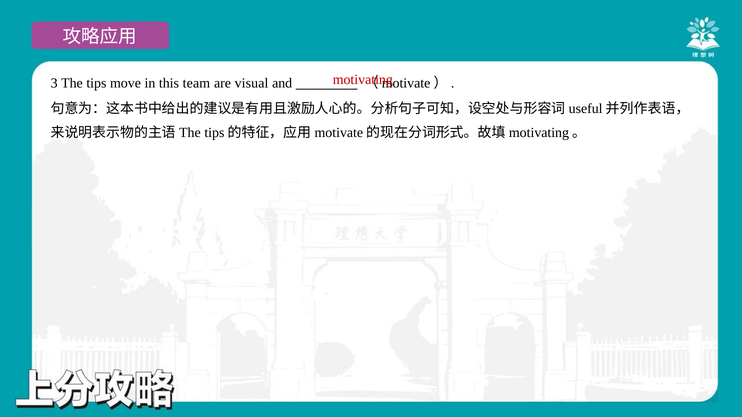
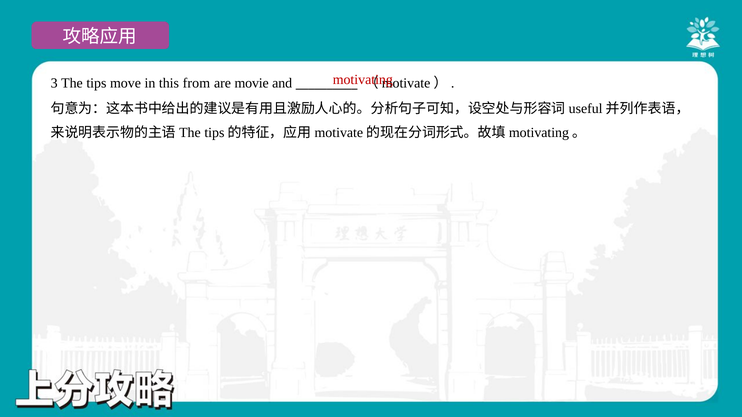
team: team -> from (196, 83)
visual: visual -> movie (252, 83)
